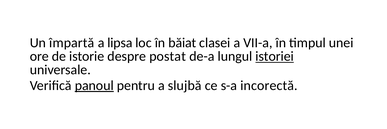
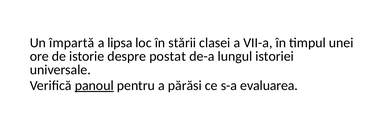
băiat: băiat -> stării (182, 43)
istoriei underline: present -> none (275, 56)
slujbă: slujbă -> părăsi (185, 85)
incorectă: incorectă -> evaluarea (269, 85)
